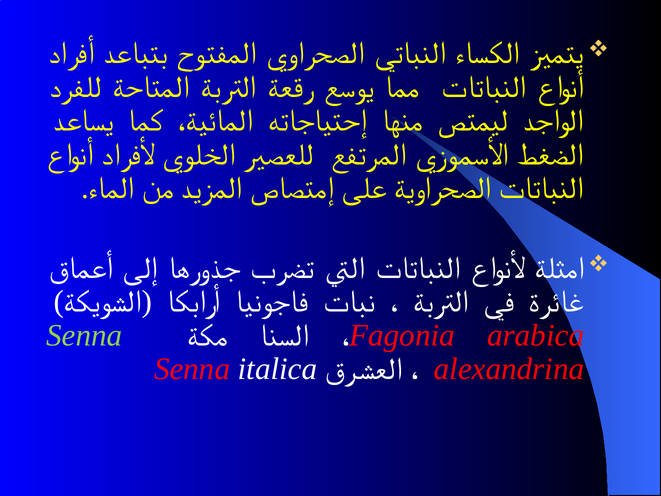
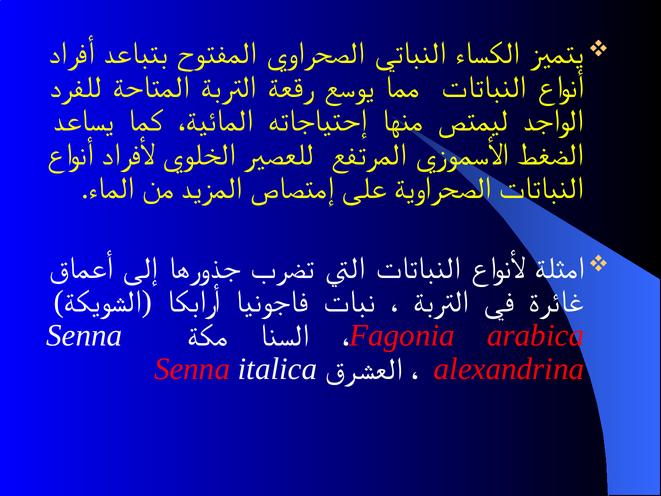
Senna colour: light green -> white (84, 335)
